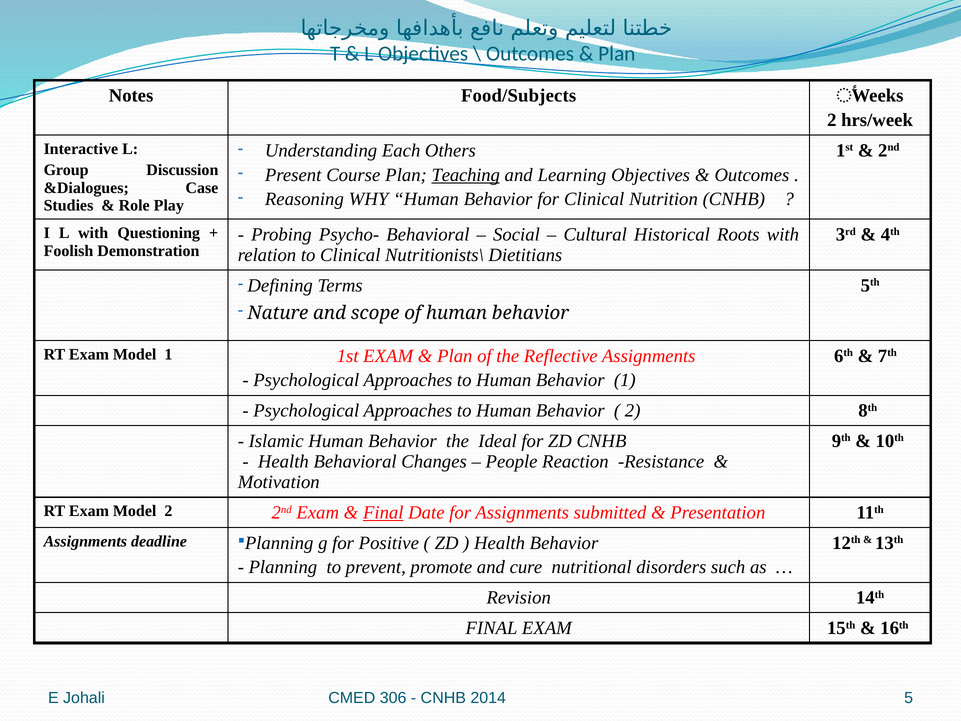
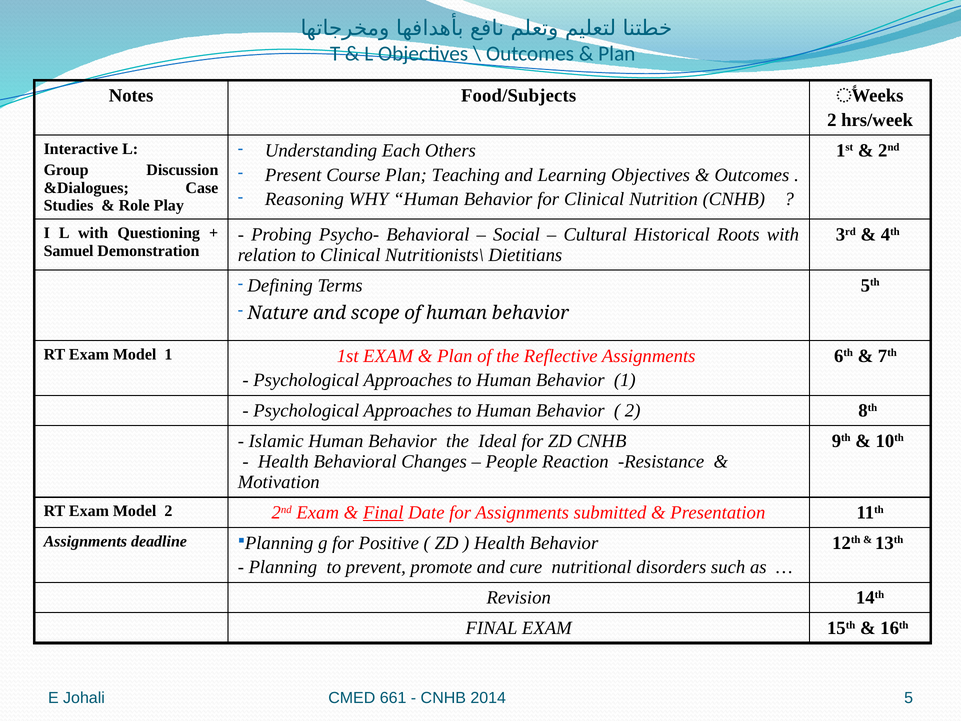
Teaching underline: present -> none (466, 175)
Foolish: Foolish -> Samuel (69, 251)
306: 306 -> 661 (393, 698)
